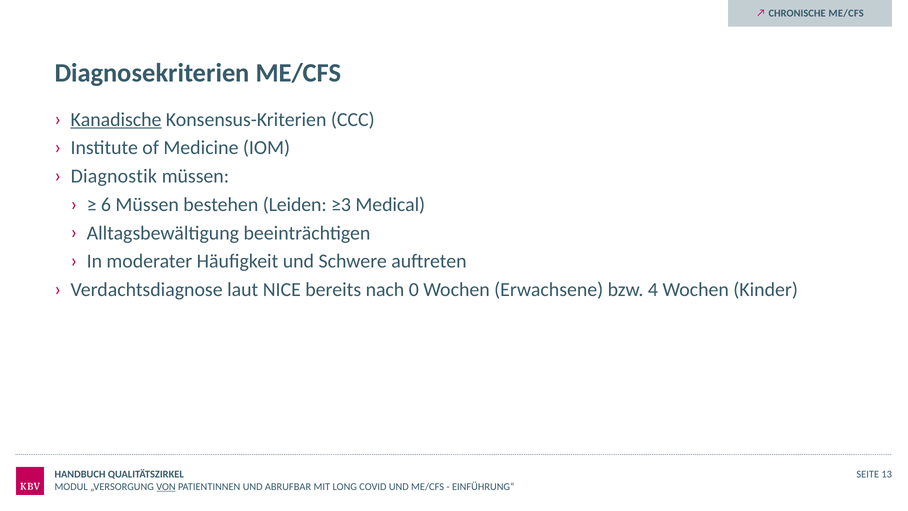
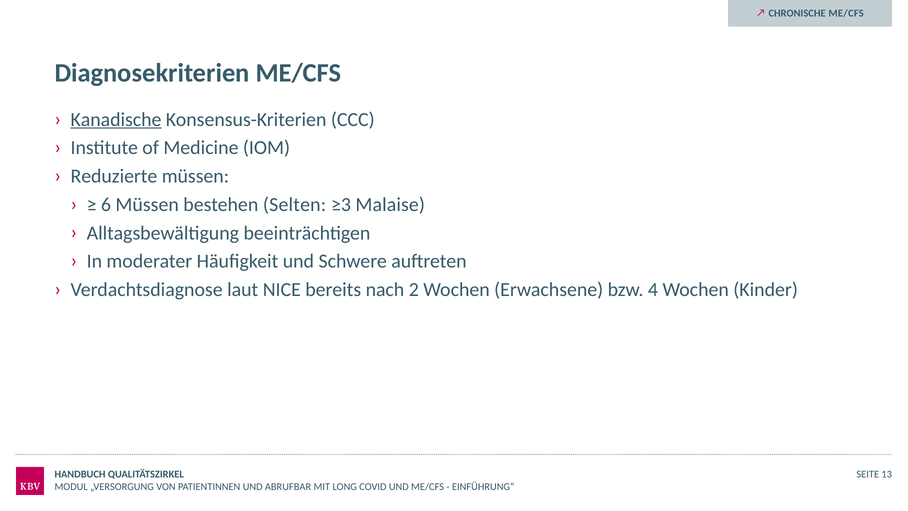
Diagnostik: Diagnostik -> Reduzierte (114, 176)
Leiden: Leiden -> Selten (295, 205)
Medical: Medical -> Malaise (390, 205)
0: 0 -> 2 (414, 290)
VON underline: present -> none (166, 487)
